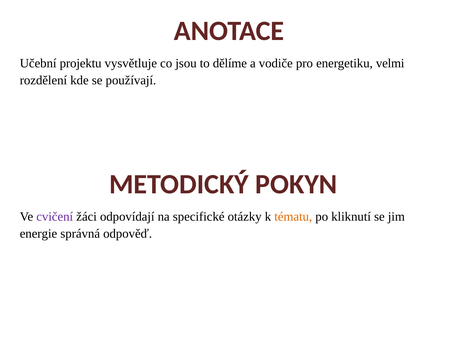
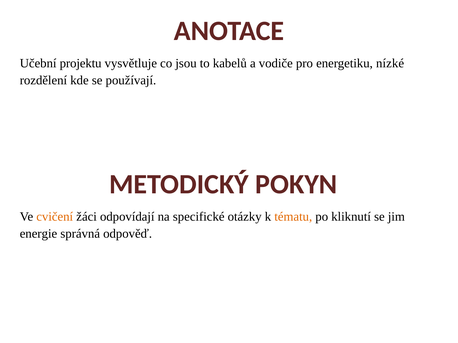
dělíme: dělíme -> kabelů (230, 63)
velmi: velmi -> nízké (390, 63)
cvičení colour: purple -> orange (55, 217)
